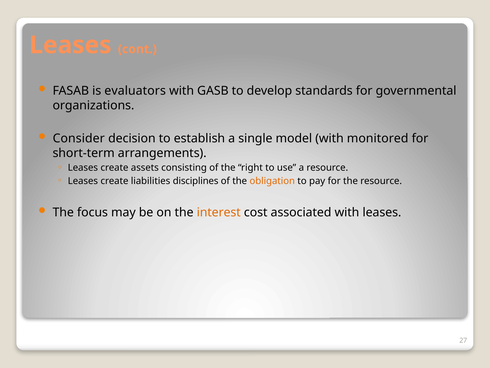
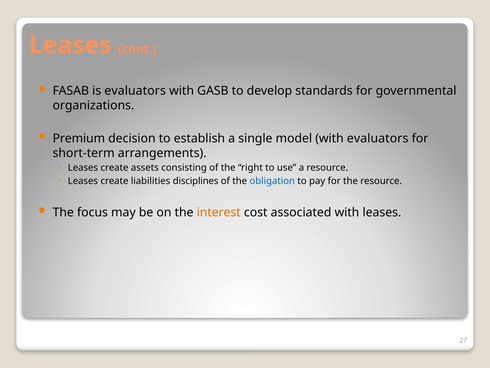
Consider: Consider -> Premium (79, 138)
with monitored: monitored -> evaluators (378, 138)
obligation colour: orange -> blue (272, 181)
